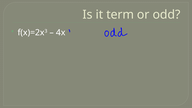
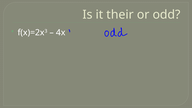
term: term -> their (120, 15)
